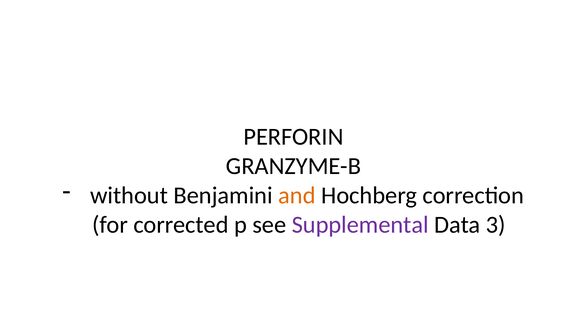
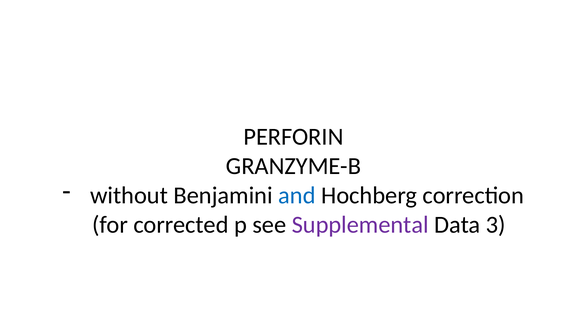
and colour: orange -> blue (297, 196)
